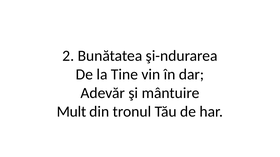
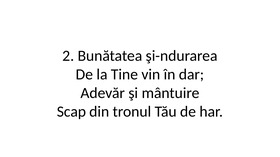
Mult: Mult -> Scap (71, 112)
